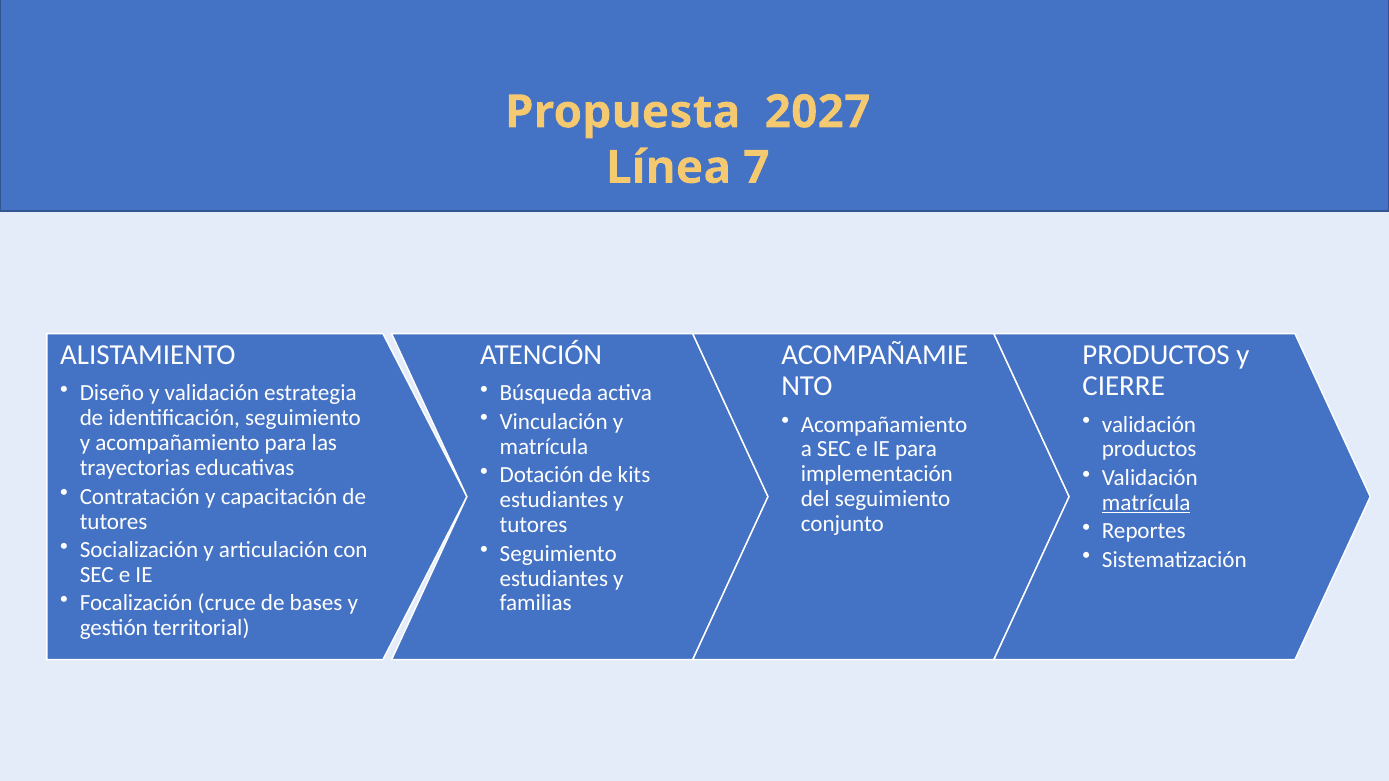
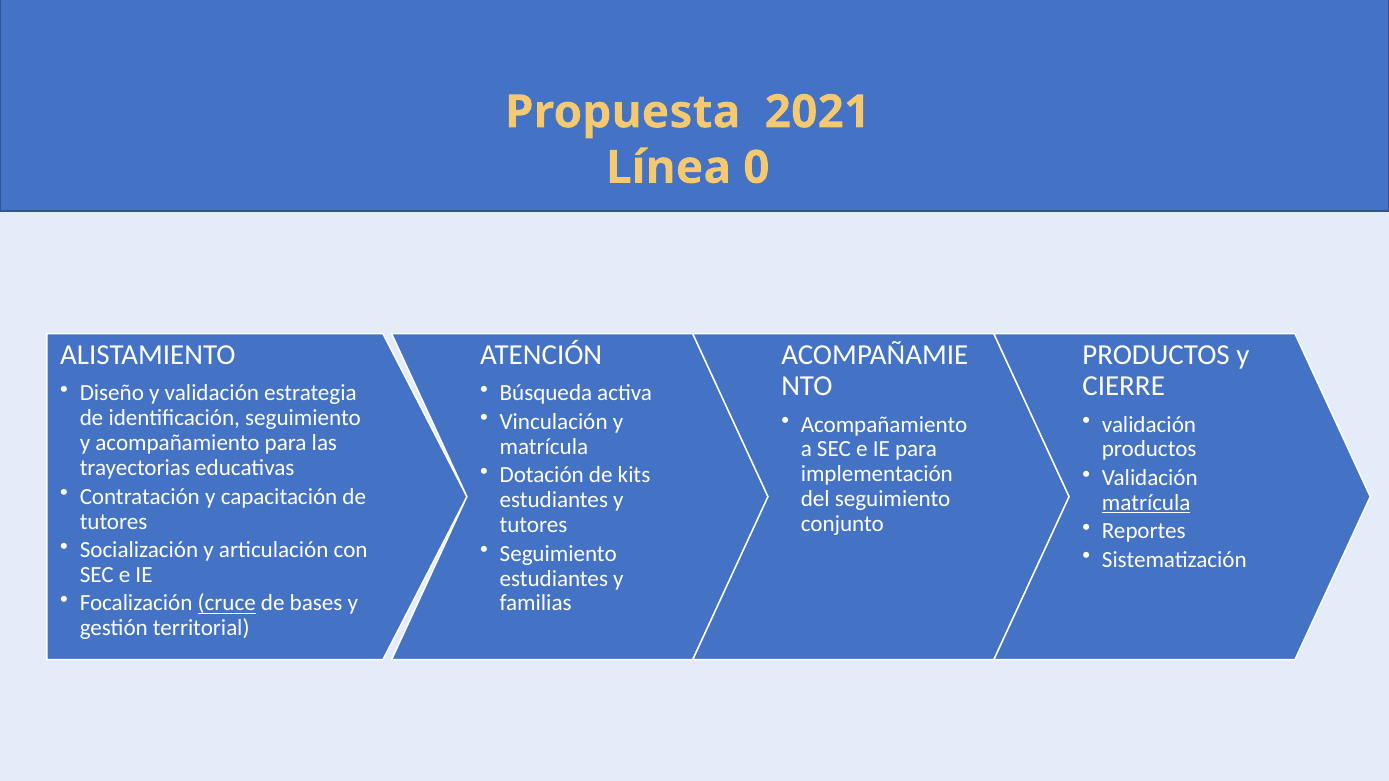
2027: 2027 -> 2021 (818, 112)
7: 7 -> 0 (756, 168)
cruce underline: none -> present (227, 604)
